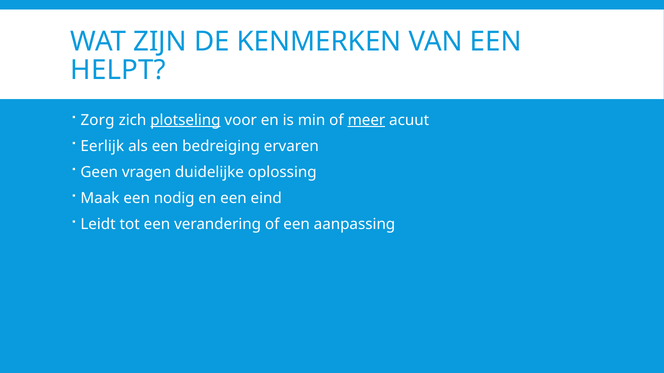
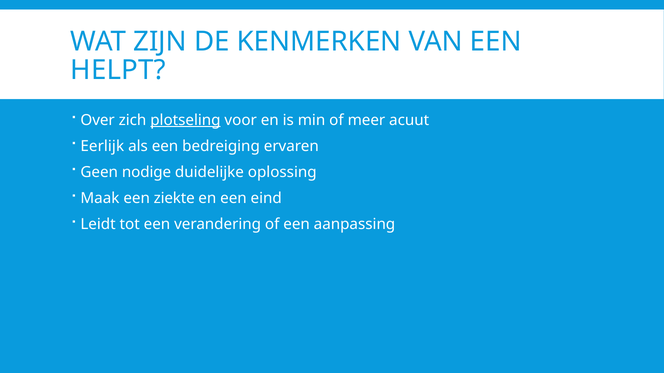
Zorg: Zorg -> Over (98, 120)
meer underline: present -> none (366, 120)
vragen: vragen -> nodige (147, 172)
nodig: nodig -> ziekte (174, 199)
